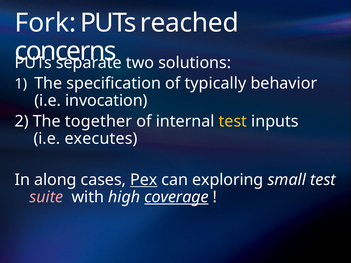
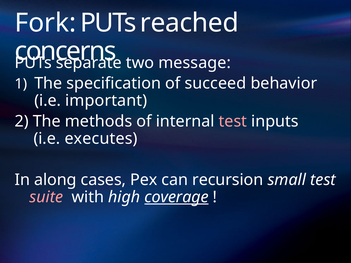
solutions: solutions -> message (195, 63)
typically: typically -> succeed (215, 83)
invocation: invocation -> important (106, 101)
together: together -> methods (99, 121)
test colour: yellow -> pink (233, 121)
Pex underline: present -> none (144, 180)
exploring: exploring -> recursion (228, 180)
